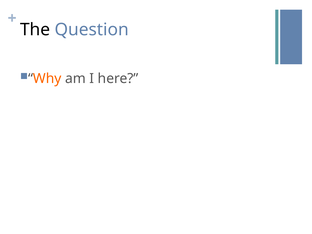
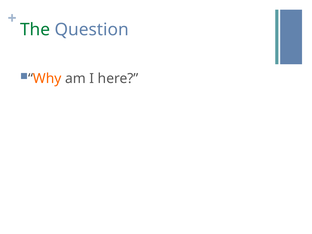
The colour: black -> green (35, 30)
